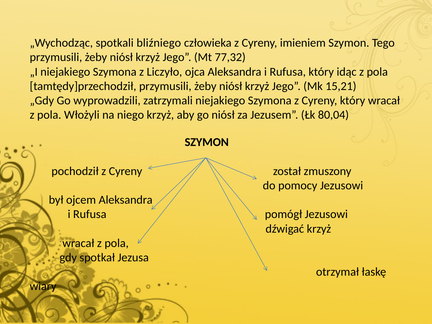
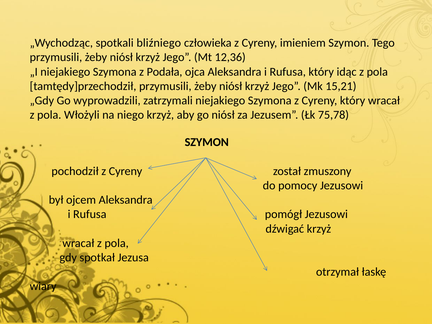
77,32: 77,32 -> 12,36 (230, 57)
Liczyło: Liczyło -> Podała (165, 72)
80,04: 80,04 -> 75,78 (333, 115)
